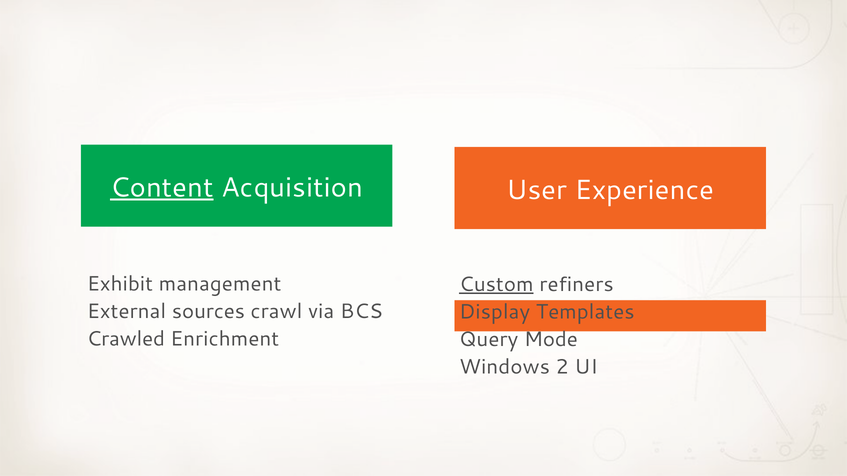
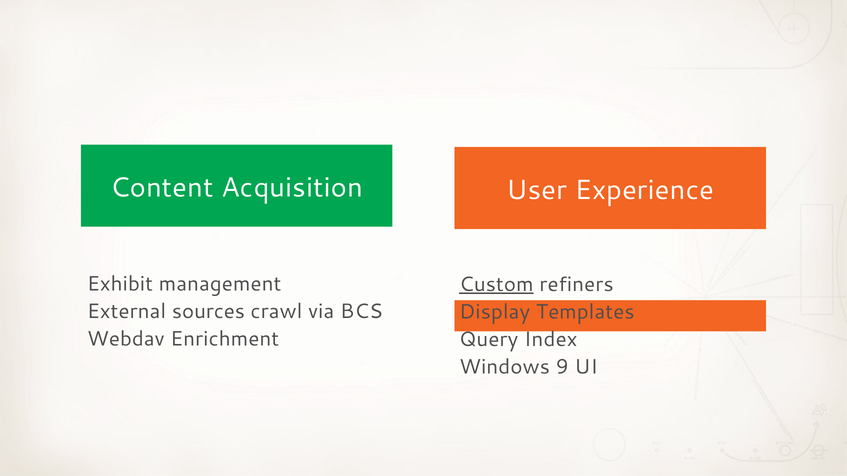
Content underline: present -> none (162, 188)
Crawled: Crawled -> Webdav (126, 339)
Mode: Mode -> Index (551, 340)
2: 2 -> 9 (562, 367)
